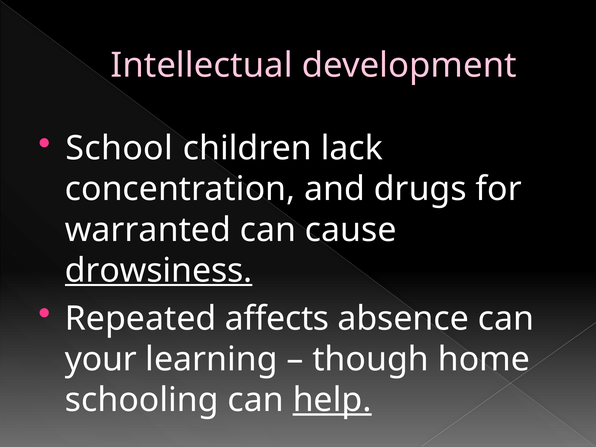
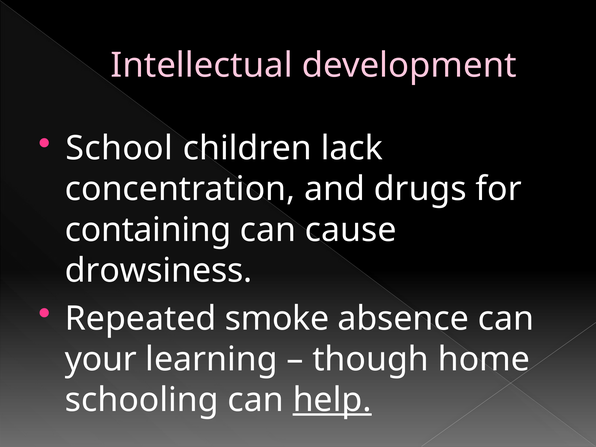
warranted: warranted -> containing (148, 230)
drowsiness underline: present -> none (159, 271)
affects: affects -> smoke (277, 319)
